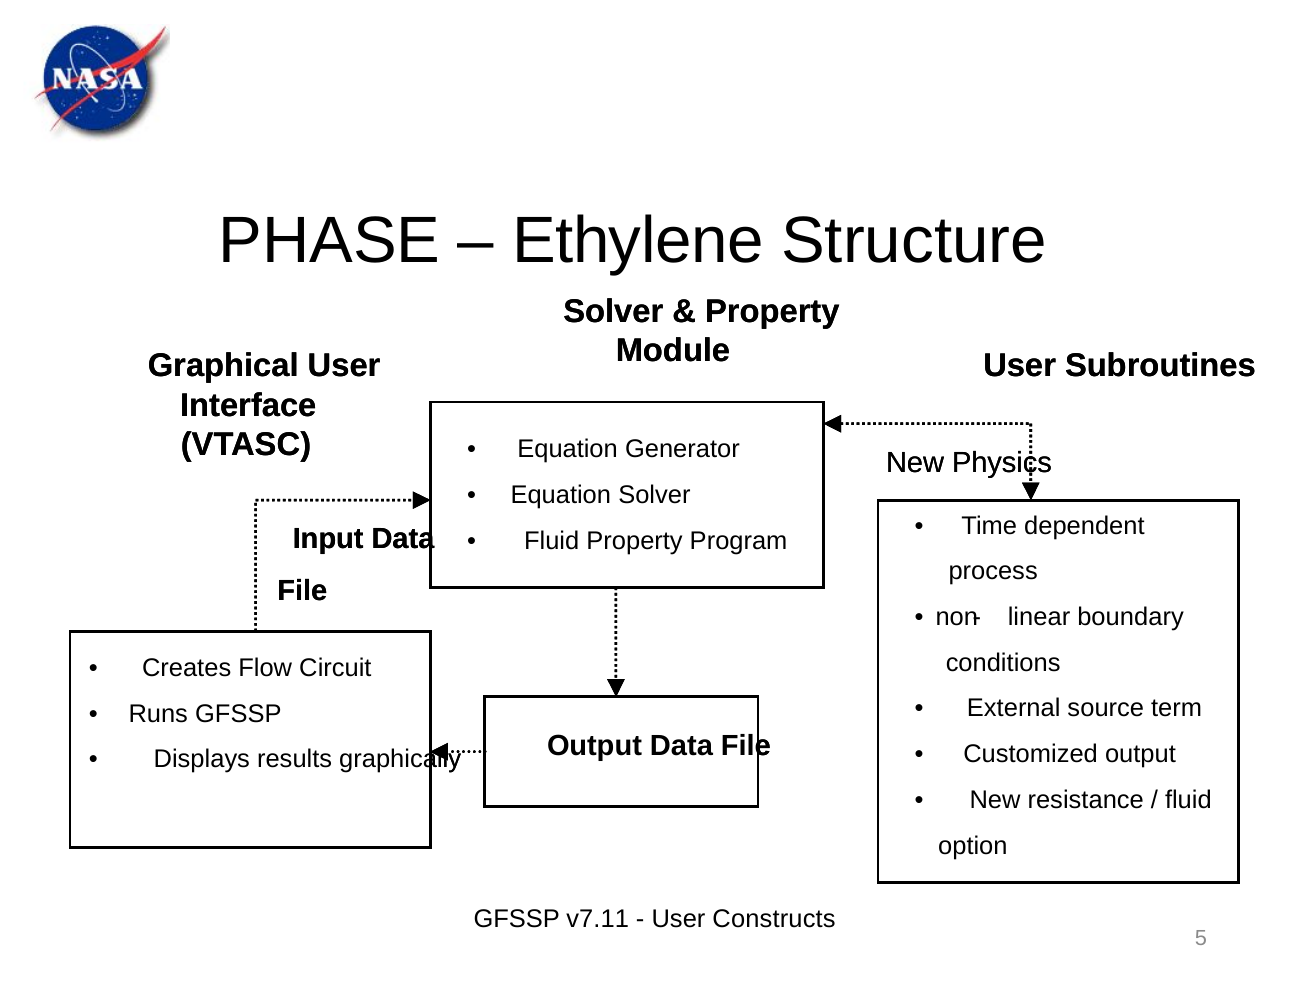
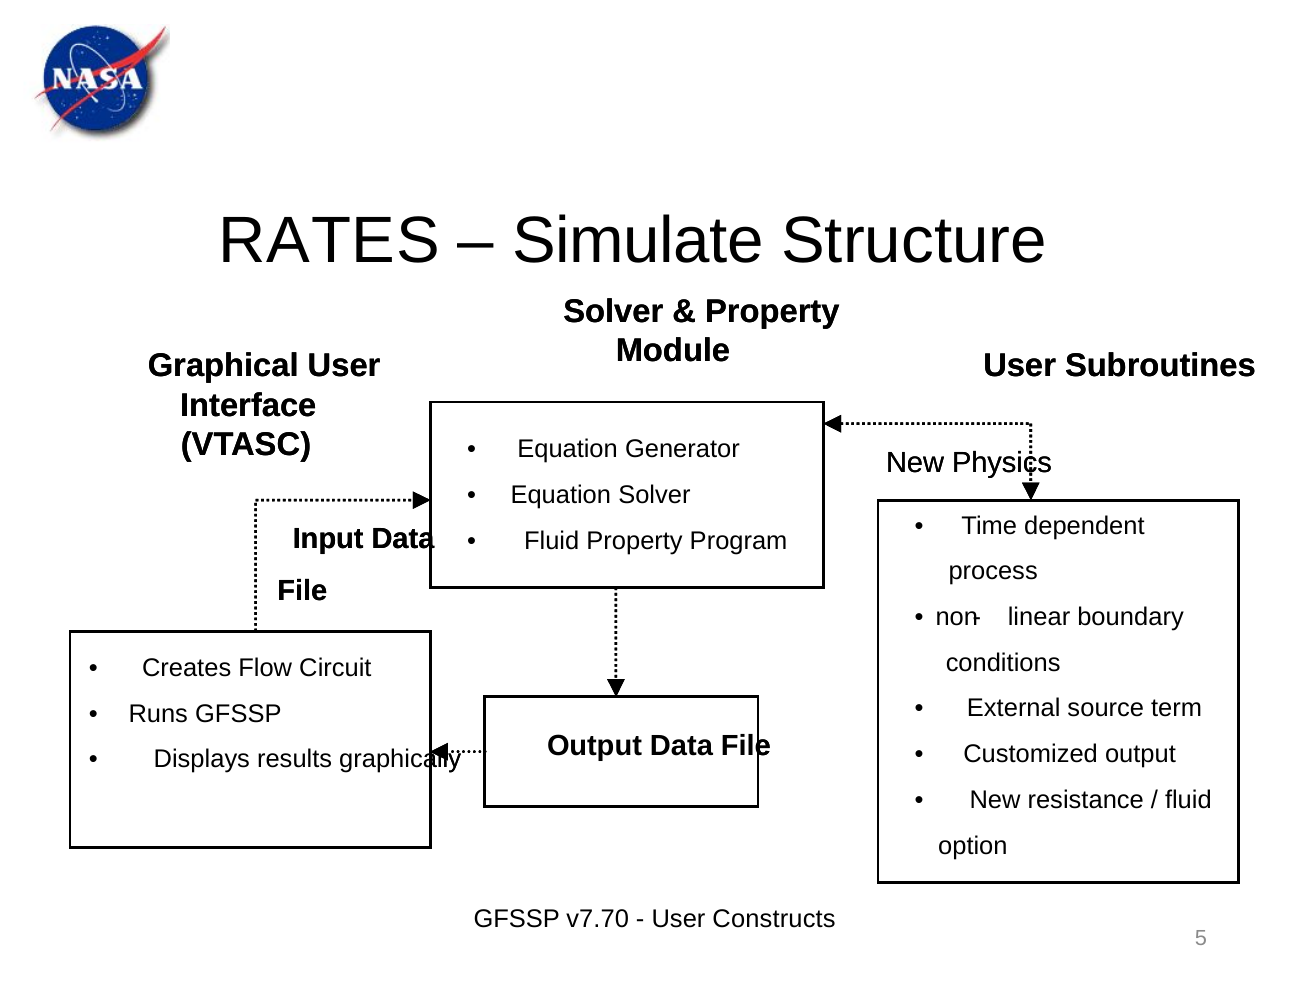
PHASE: PHASE -> RATES (329, 240)
Ethylene: Ethylene -> Simulate (638, 240)
v7.11: v7.11 -> v7.70 (598, 918)
